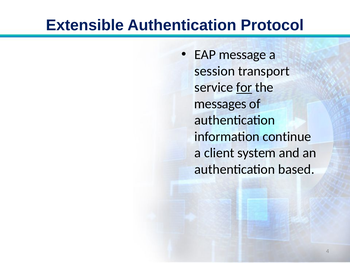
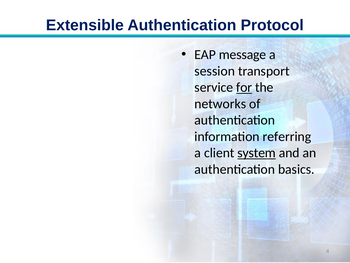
messages: messages -> networks (220, 104)
continue: continue -> referring (287, 136)
system underline: none -> present (257, 153)
based: based -> basics (296, 169)
